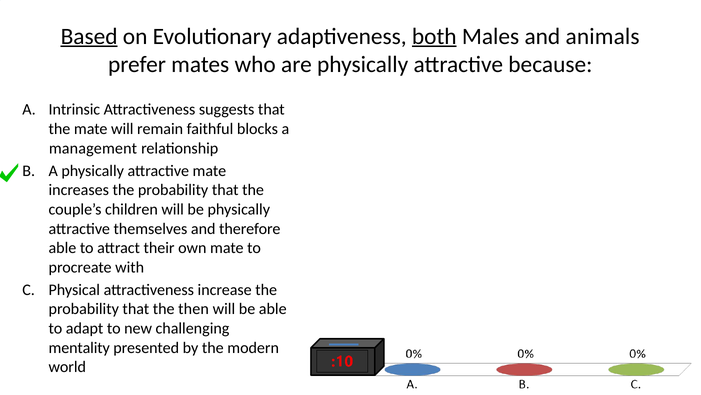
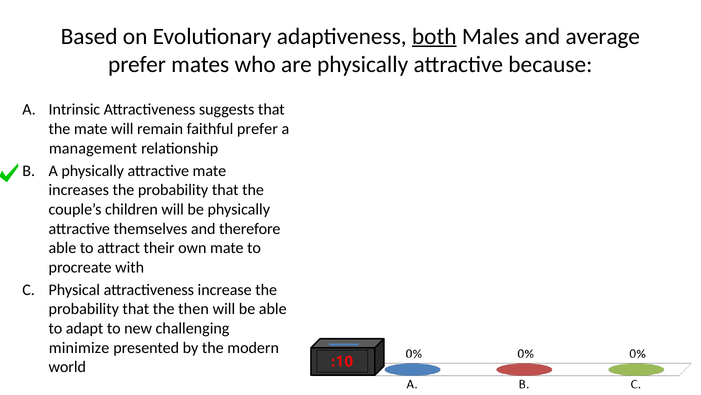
Based underline: present -> none (89, 36)
animals: animals -> average (603, 36)
faithful blocks: blocks -> prefer (257, 129)
mentality: mentality -> minimize (79, 347)
